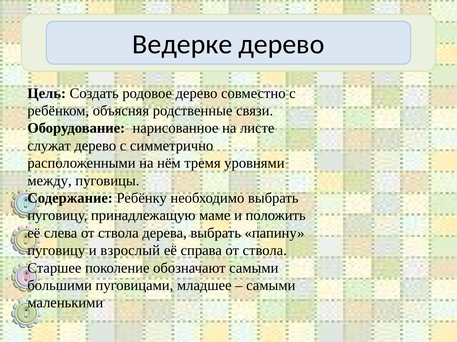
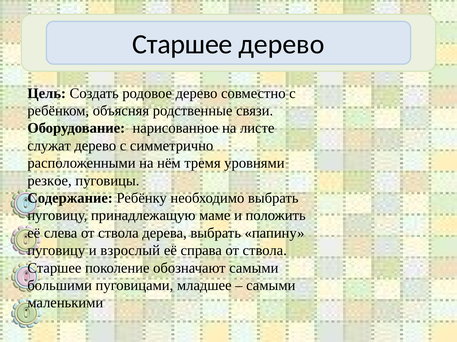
Ведерке: Ведерке -> Старшее (182, 44)
между: между -> резкое (50, 181)
